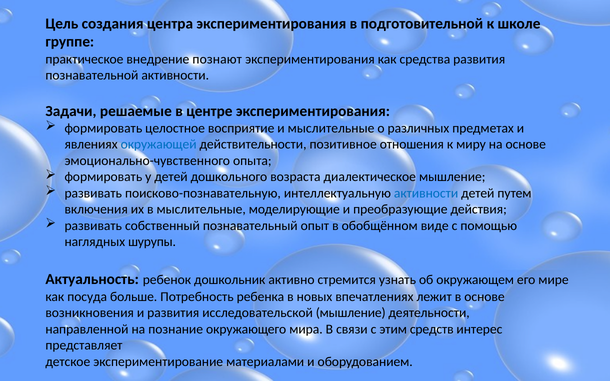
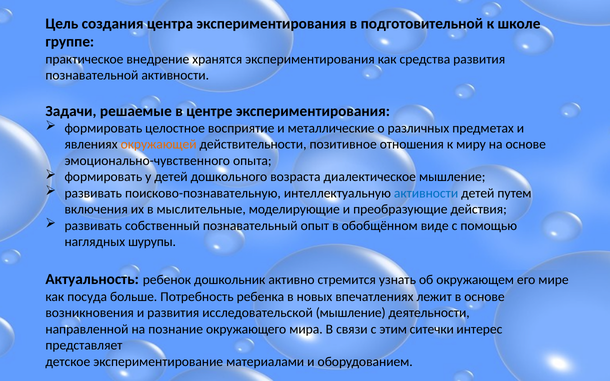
познают: познают -> хранятся (217, 59)
и мыслительные: мыслительные -> металлические (331, 128)
окружающей colour: blue -> orange (159, 145)
средств: средств -> ситечки (432, 329)
